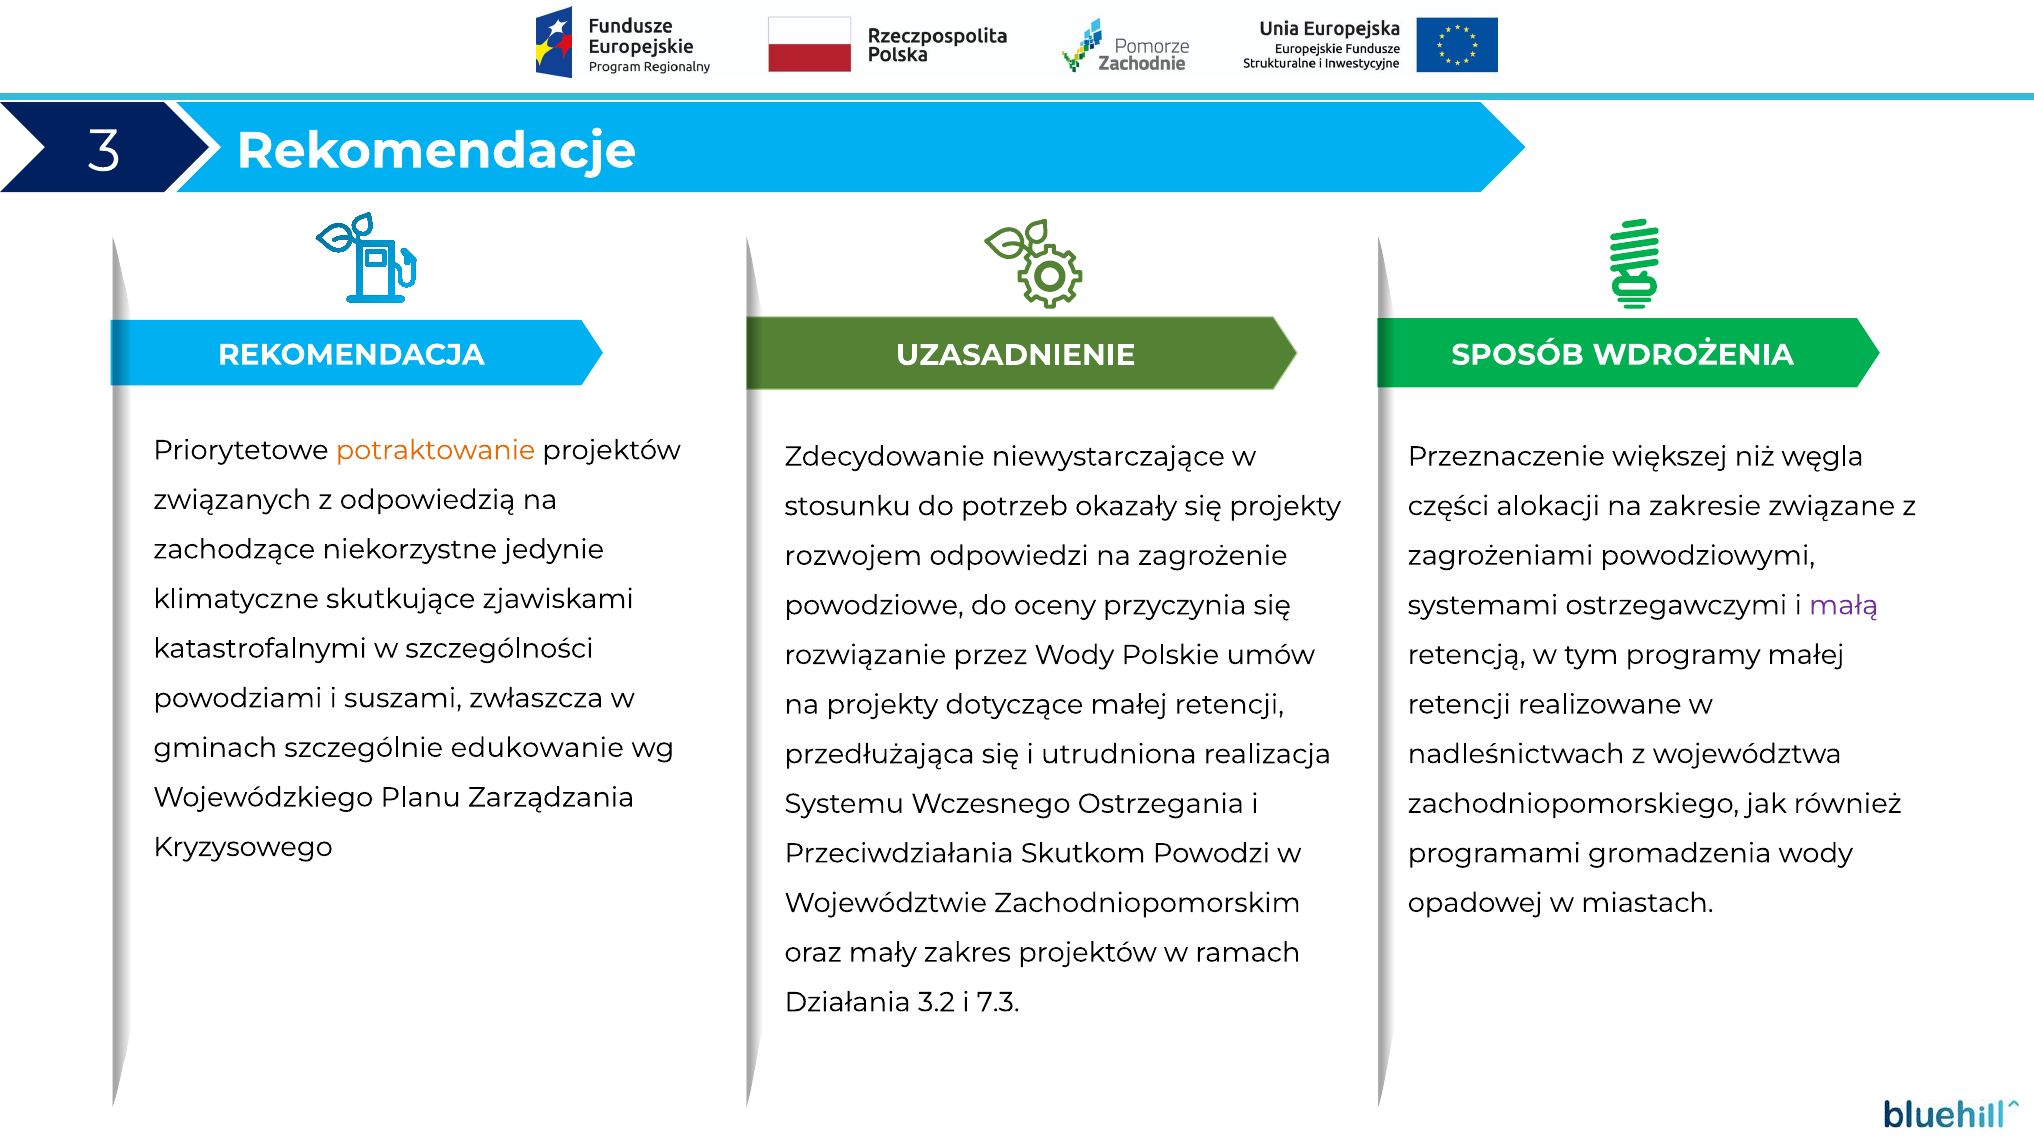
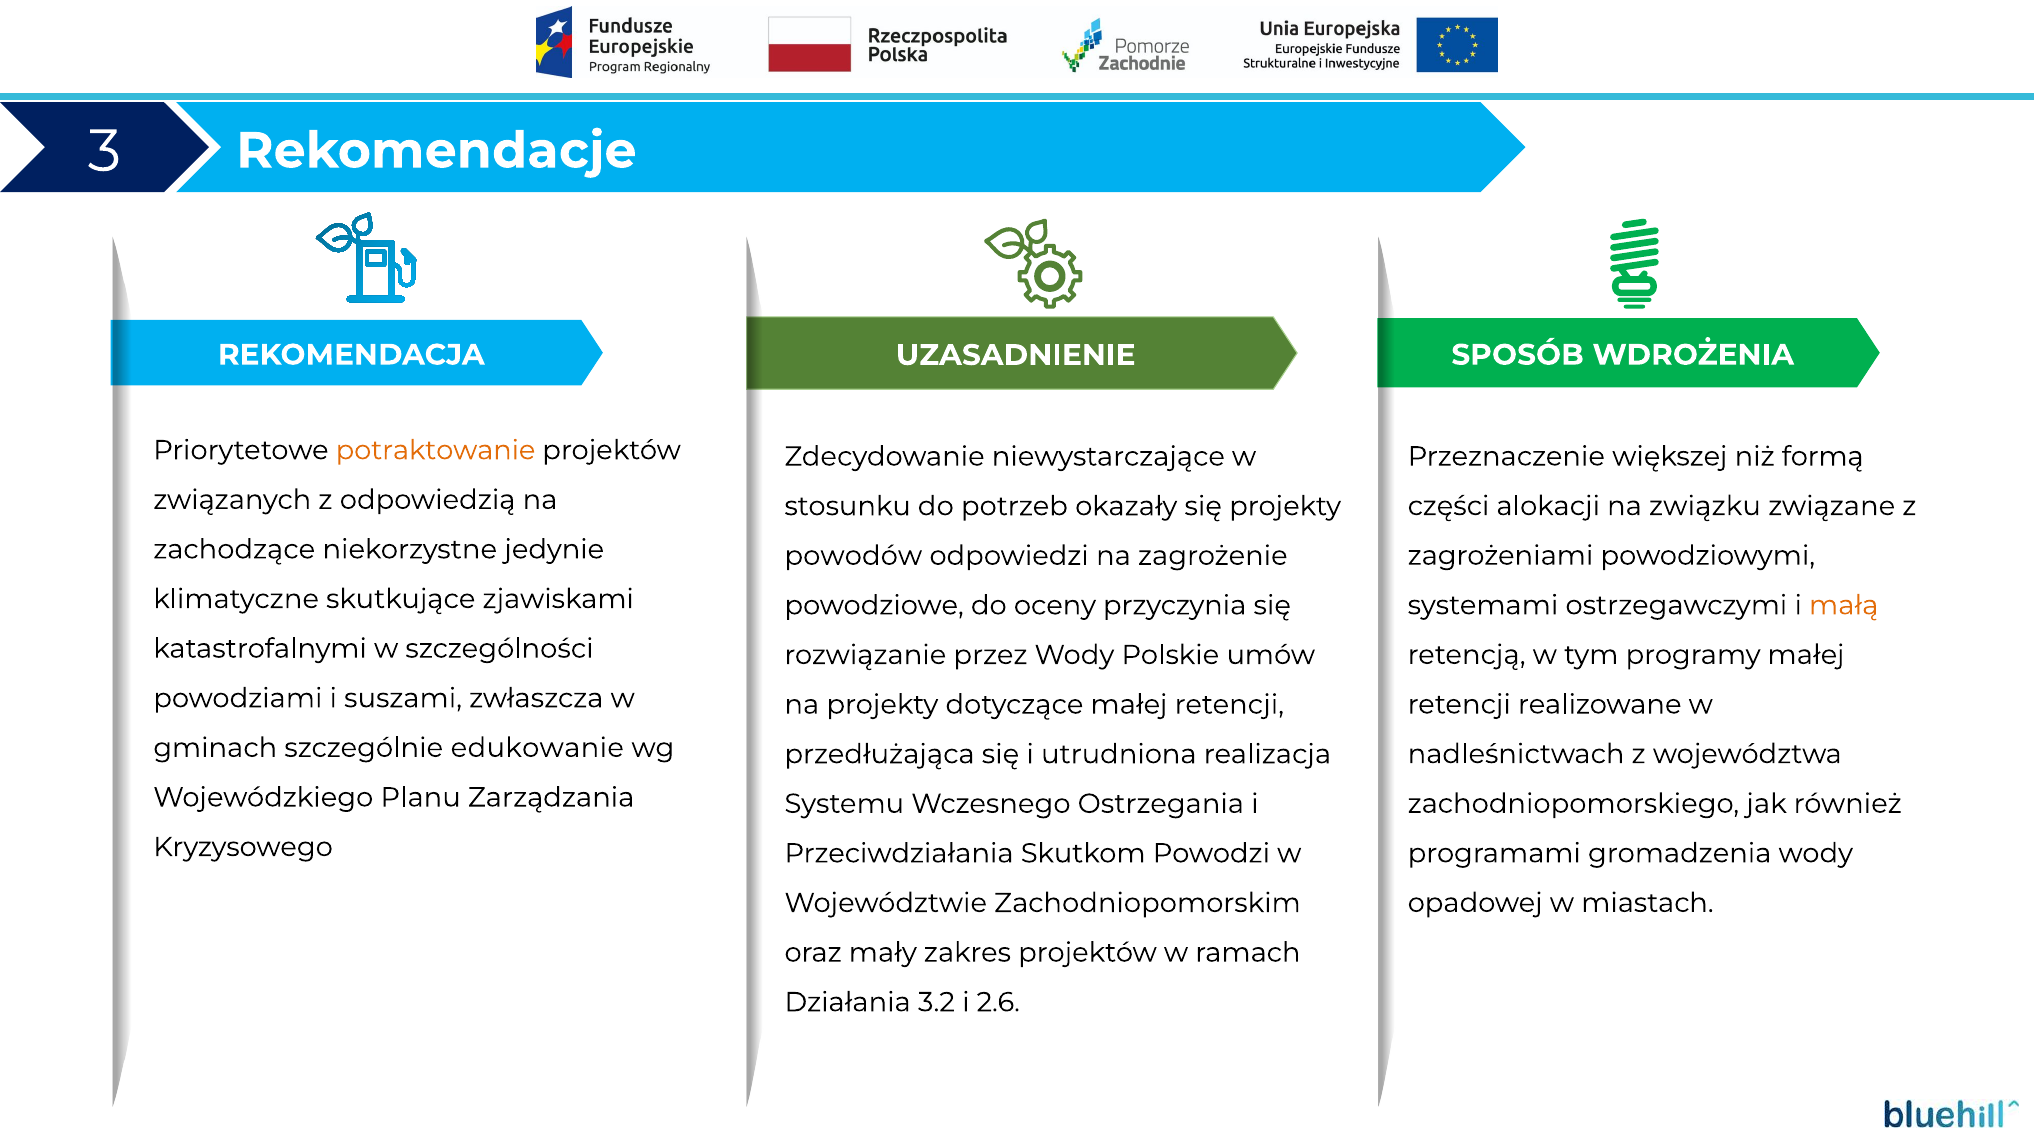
węgla: węgla -> formą (1823, 456)
zakresie: zakresie -> związku (1705, 506)
rozwojem: rozwojem -> powodów (853, 556)
małą colour: purple -> orange (1844, 605)
7.3: 7.3 -> 2.6 (998, 1002)
